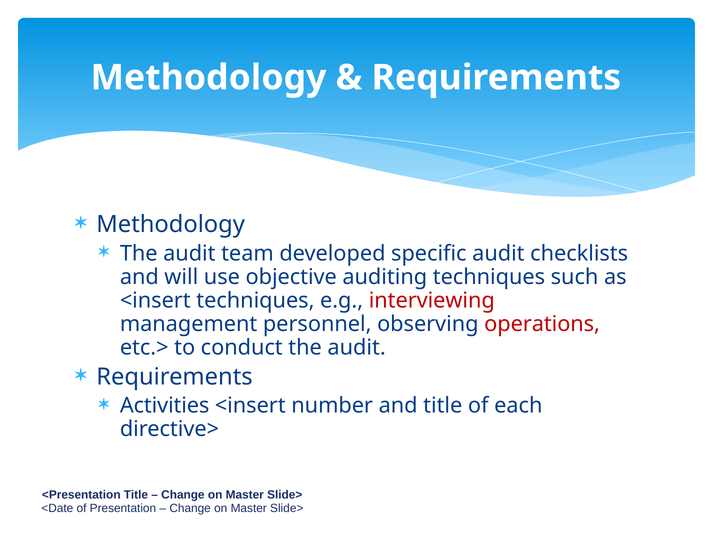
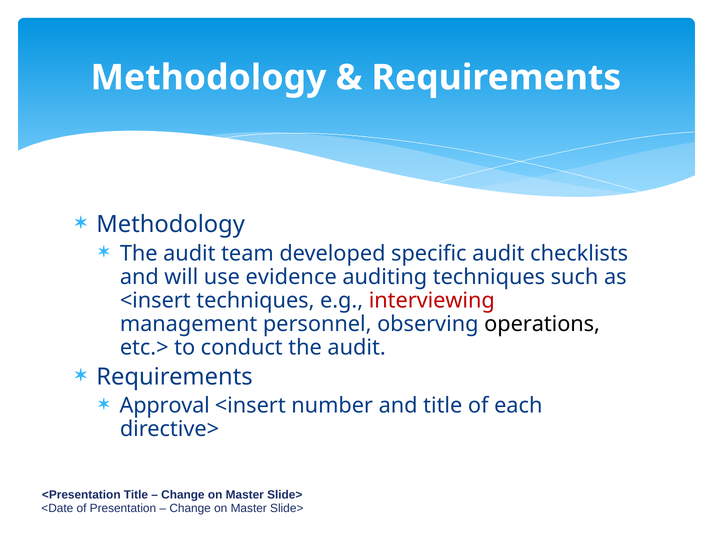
objective: objective -> evidence (291, 277)
operations colour: red -> black (542, 324)
Activities: Activities -> Approval (165, 406)
